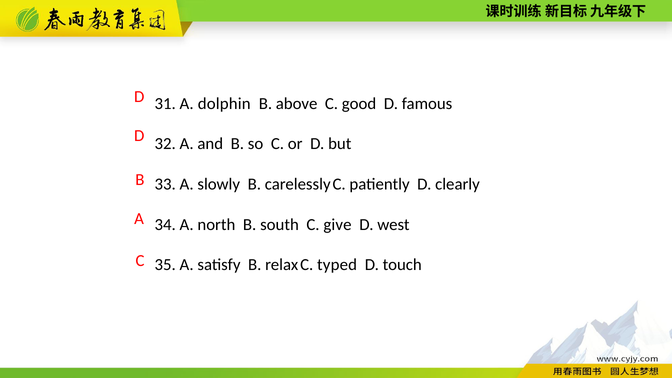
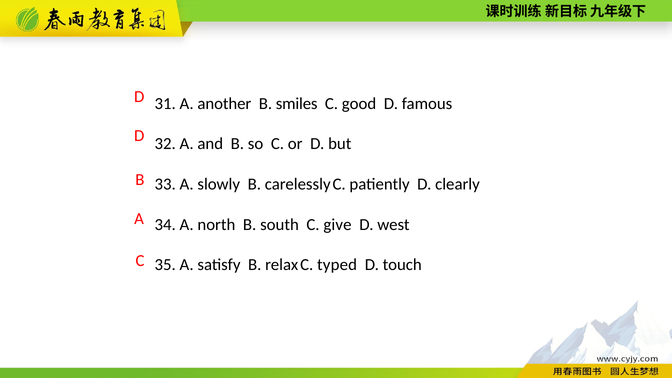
dolphin: dolphin -> another (224, 104)
above: above -> smiles (297, 104)
